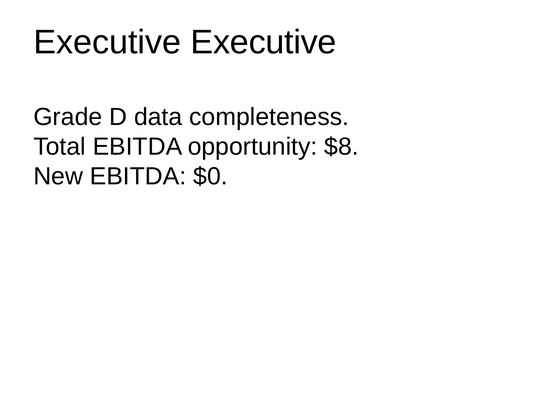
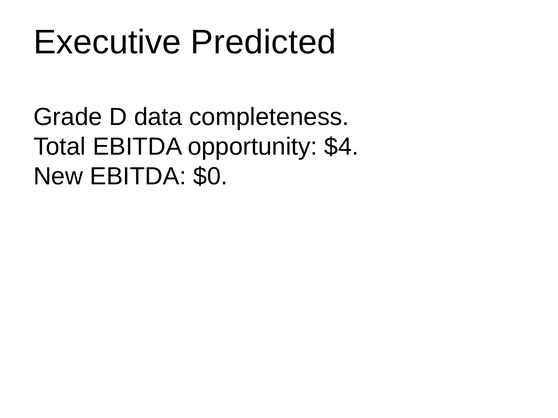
Executive Executive: Executive -> Predicted (263, 42)
$8: $8 -> $4 (341, 147)
